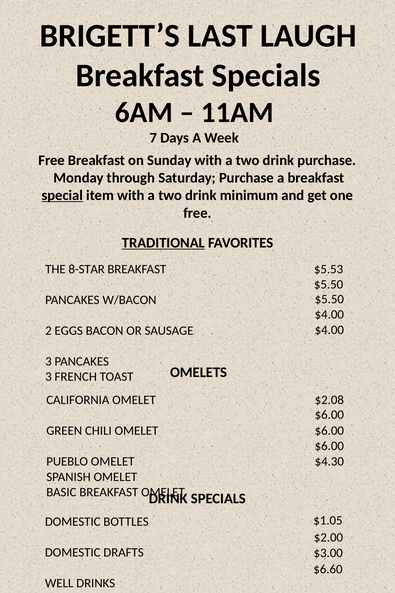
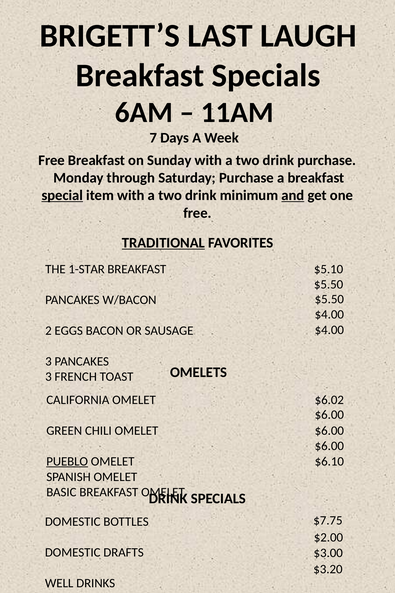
and underline: none -> present (293, 195)
8-STAR: 8-STAR -> 1-STAR (87, 269)
$5.53: $5.53 -> $5.10 (329, 269)
$2.08: $2.08 -> $6.02 (329, 400)
PUEBLO underline: none -> present (67, 461)
$4.30: $4.30 -> $6.10 (329, 461)
$1.05: $1.05 -> $7.75 (328, 520)
$6.60: $6.60 -> $3.20 (328, 569)
